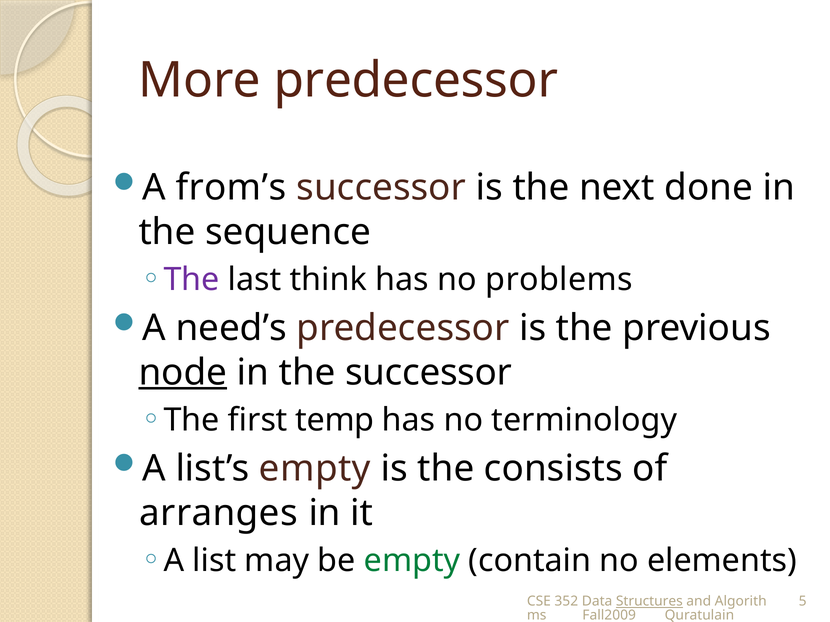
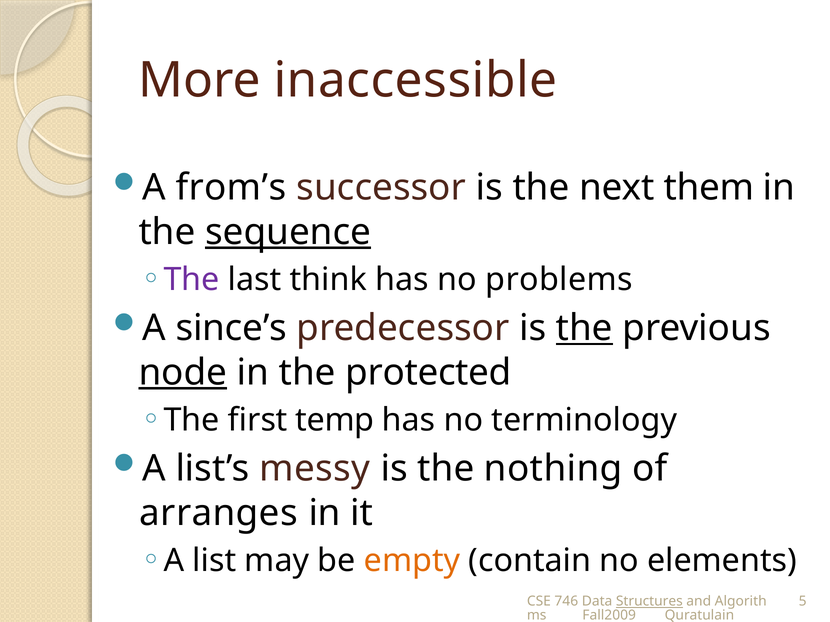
More predecessor: predecessor -> inaccessible (415, 80)
done: done -> them (709, 188)
sequence underline: none -> present (288, 232)
need’s: need’s -> since’s (231, 328)
the underline: none -> present (584, 328)
the successor: successor -> protected (428, 373)
list’s empty: empty -> messy (315, 469)
consists: consists -> nothing (553, 469)
empty colour: green -> orange (412, 561)
352: 352 -> 746 (566, 602)
